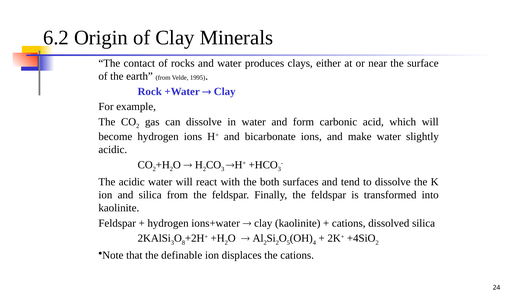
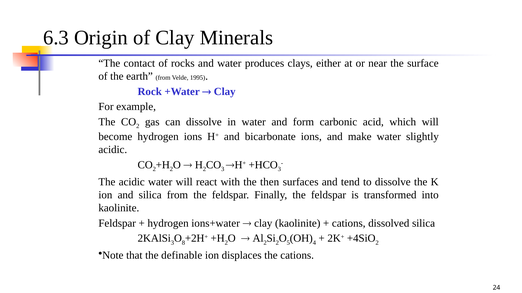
6.2: 6.2 -> 6.3 (56, 38)
both: both -> then (270, 182)
